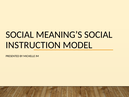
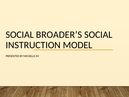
MEANING’S: MEANING’S -> BROADER’S (59, 35)
